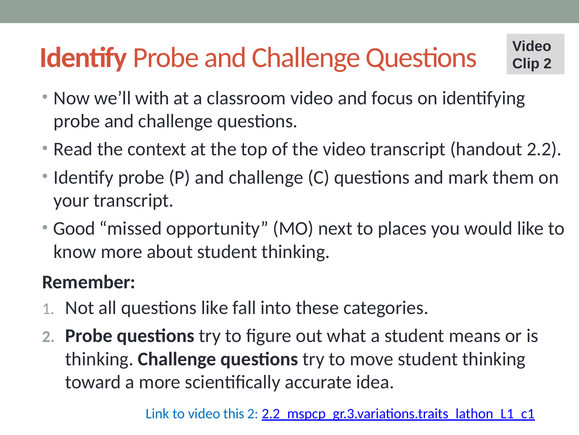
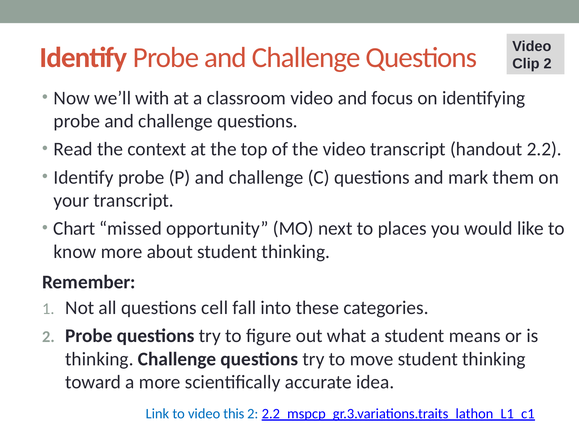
Good: Good -> Chart (74, 228)
questions like: like -> cell (215, 307)
